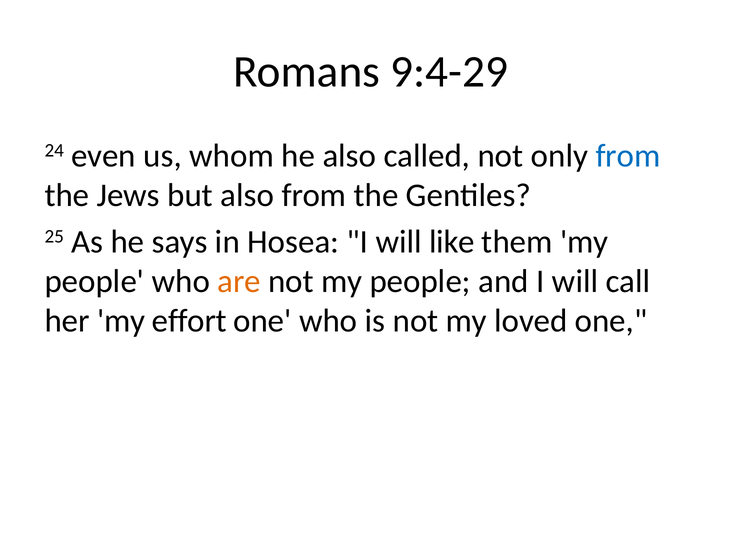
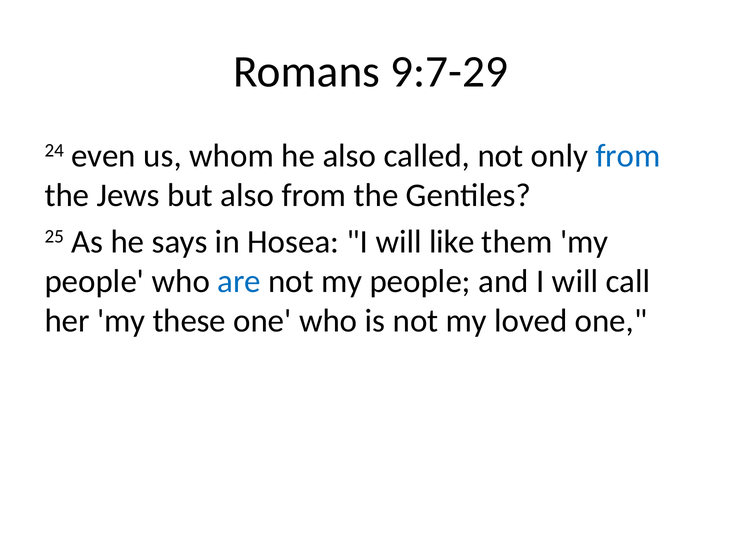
9:4-29: 9:4-29 -> 9:7-29 (449, 72)
are colour: orange -> blue (239, 281)
effort: effort -> these (189, 321)
